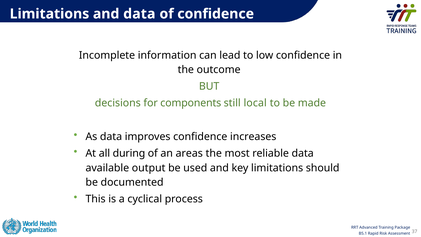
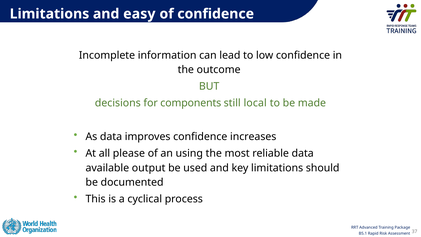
and data: data -> easy (139, 14)
during: during -> please (129, 153)
areas: areas -> using (189, 153)
